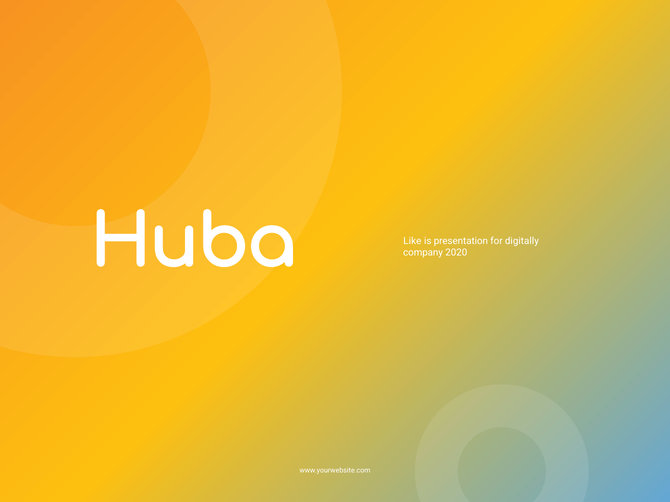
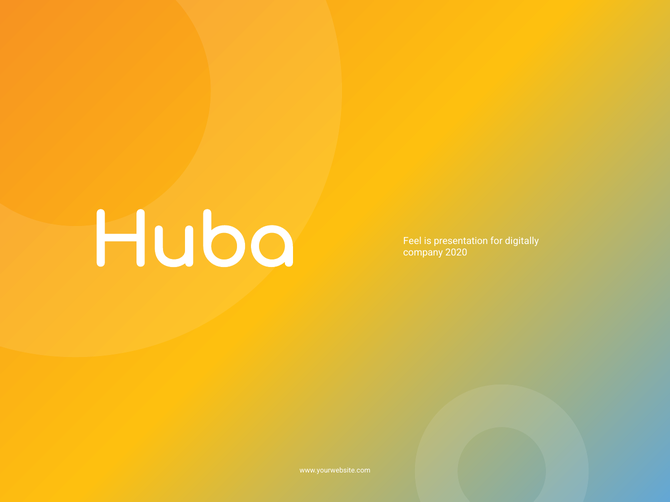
Like: Like -> Feel (412, 241)
